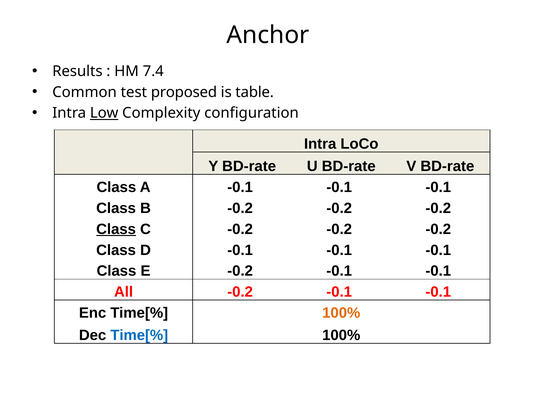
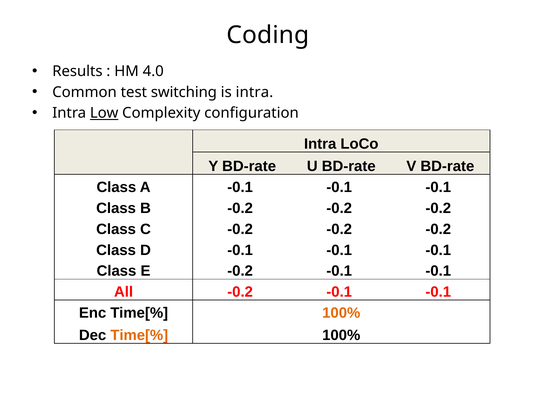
Anchor: Anchor -> Coding (268, 35)
7.4: 7.4 -> 4.0 (153, 71)
proposed: proposed -> switching (184, 92)
is table: table -> intra (254, 92)
Class underline: present -> none (116, 229)
Time[% colour: blue -> orange (139, 335)
